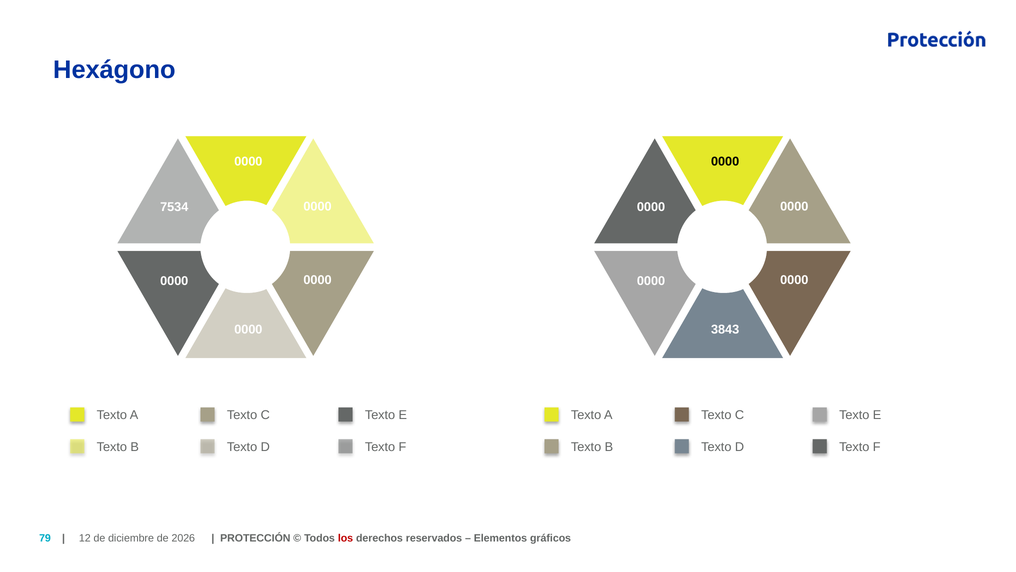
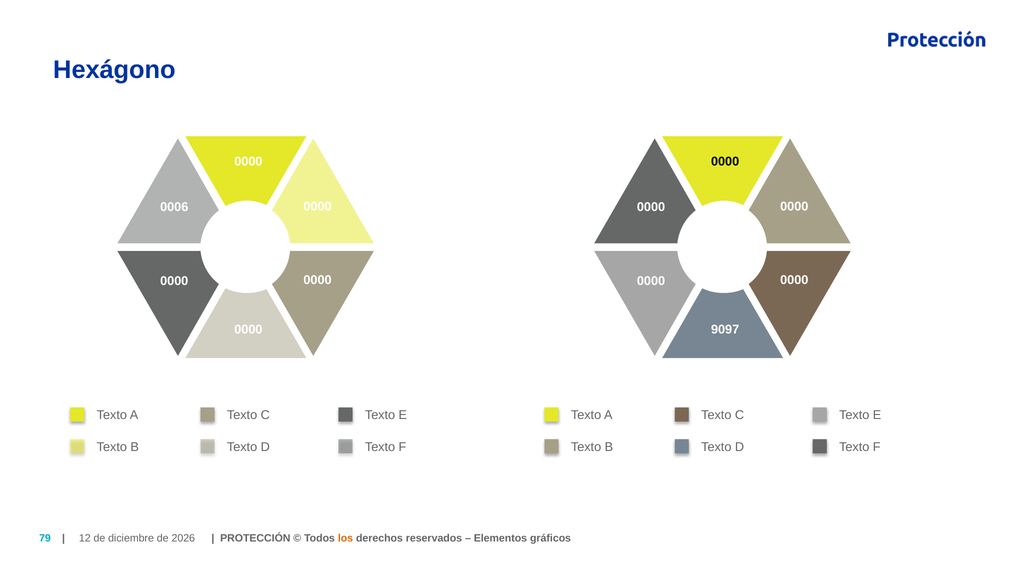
7534: 7534 -> 0006 (174, 207)
3843: 3843 -> 9097 (725, 329)
los colour: red -> orange (345, 538)
